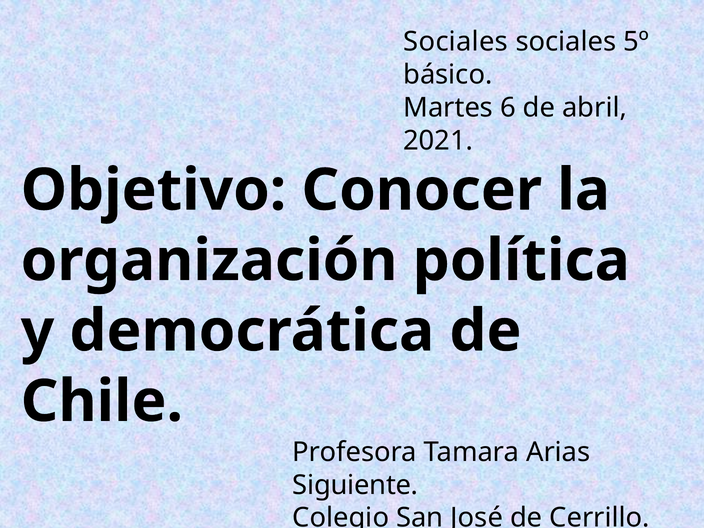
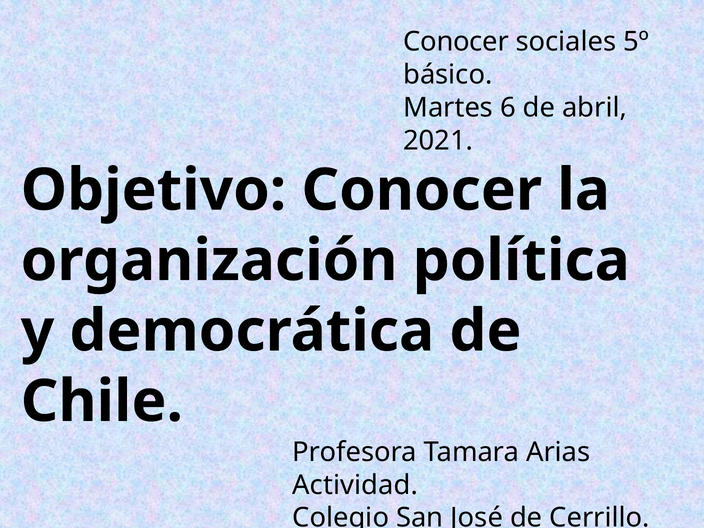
Sociales: Sociales -> Conocer (456, 42)
Siguiente: Siguiente -> Actividad (355, 485)
